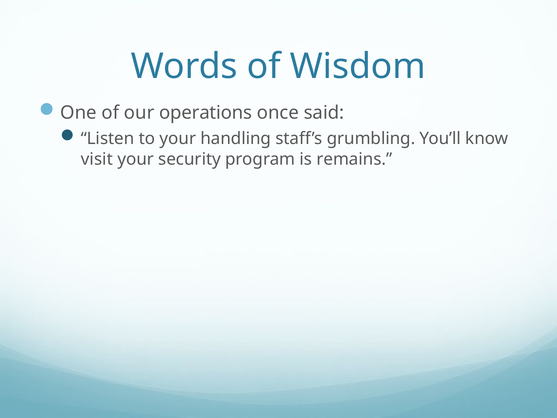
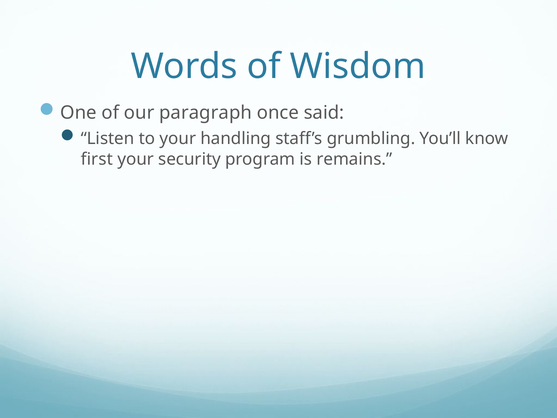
operations: operations -> paragraph (206, 113)
visit: visit -> first (97, 159)
